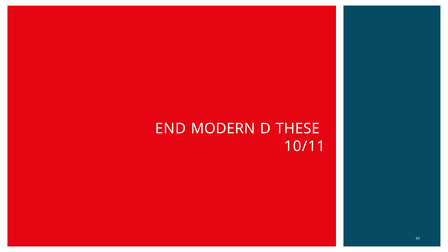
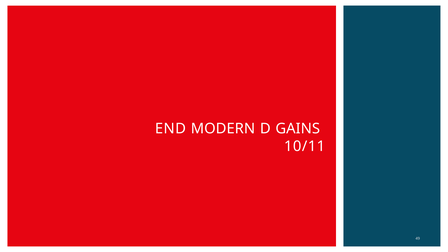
THESE: THESE -> GAINS (298, 129)
